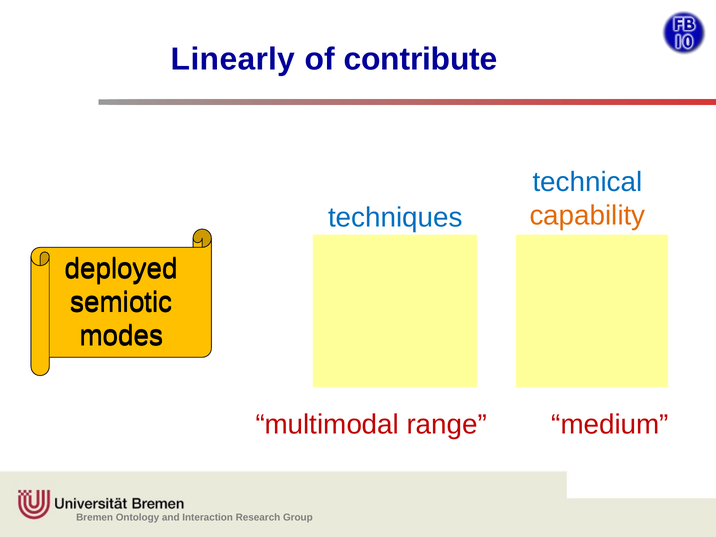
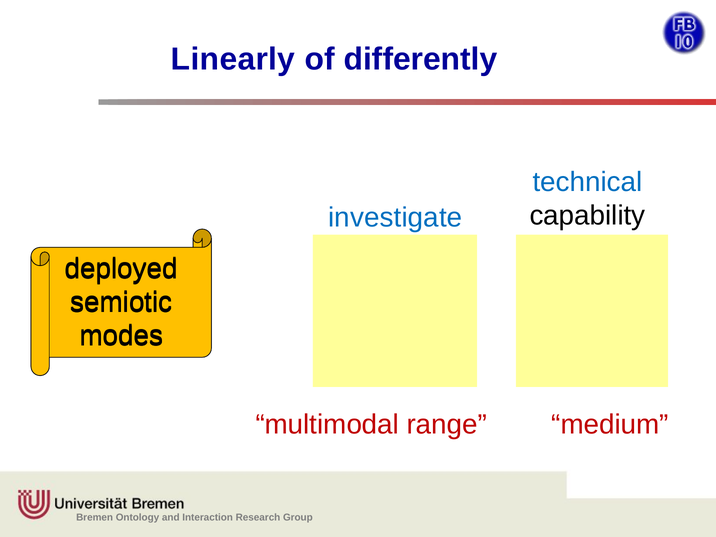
contribute: contribute -> differently (421, 59)
capability colour: orange -> black (587, 216)
techniques: techniques -> investigate (395, 217)
